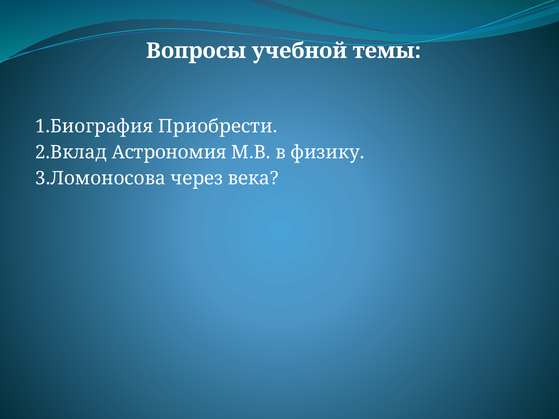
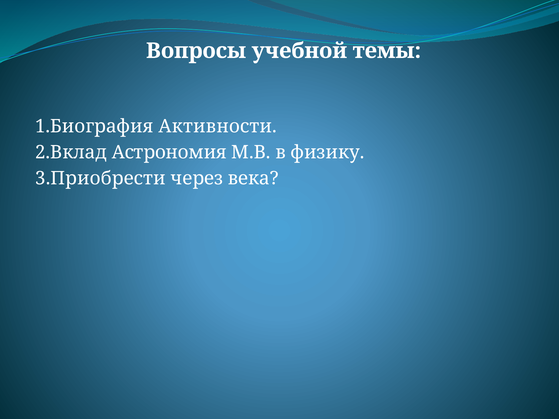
Приобрести: Приобрести -> Активности (218, 126)
3.Ломоносова: 3.Ломоносова -> 3.Приобрести (100, 178)
